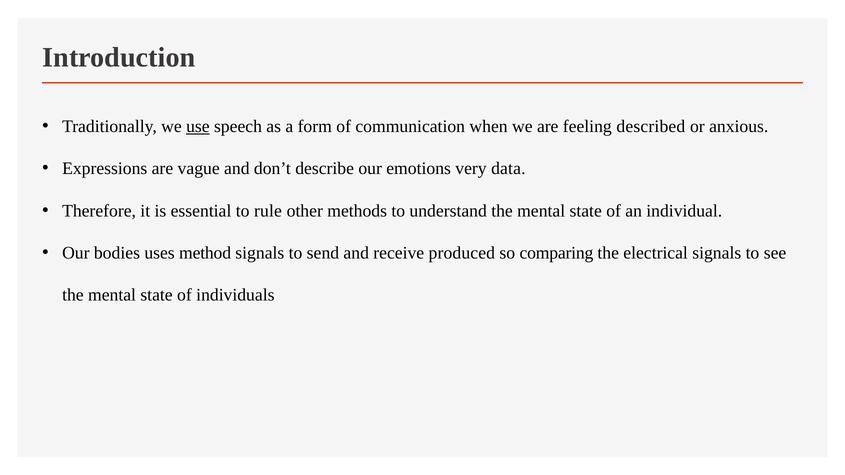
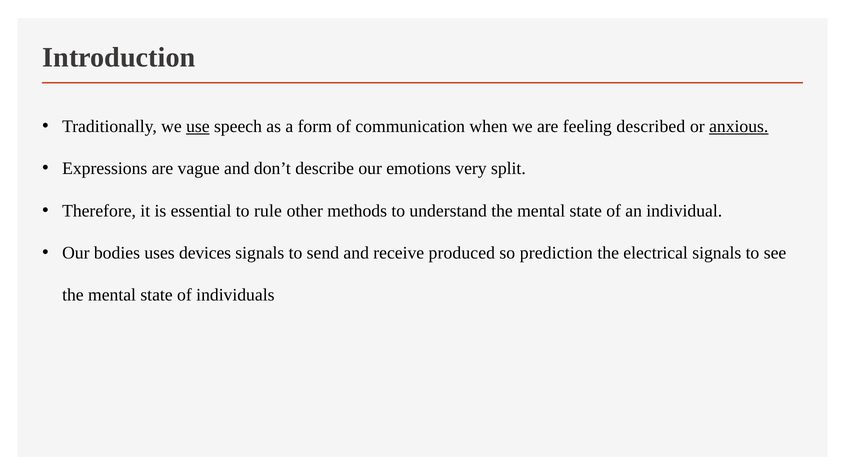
anxious underline: none -> present (739, 126)
data: data -> split (508, 169)
method: method -> devices (205, 253)
comparing: comparing -> prediction (556, 253)
